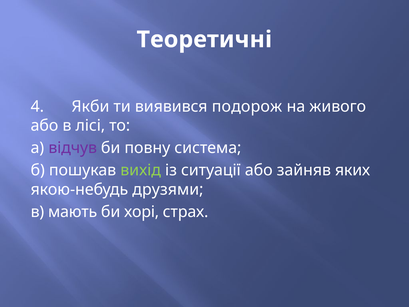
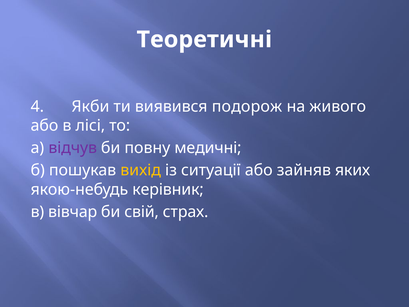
система: система -> медичні (208, 148)
вихід colour: light green -> yellow (141, 170)
друзями: друзями -> керівник (168, 189)
мають: мають -> вівчар (73, 212)
хорі: хорі -> свій (142, 212)
